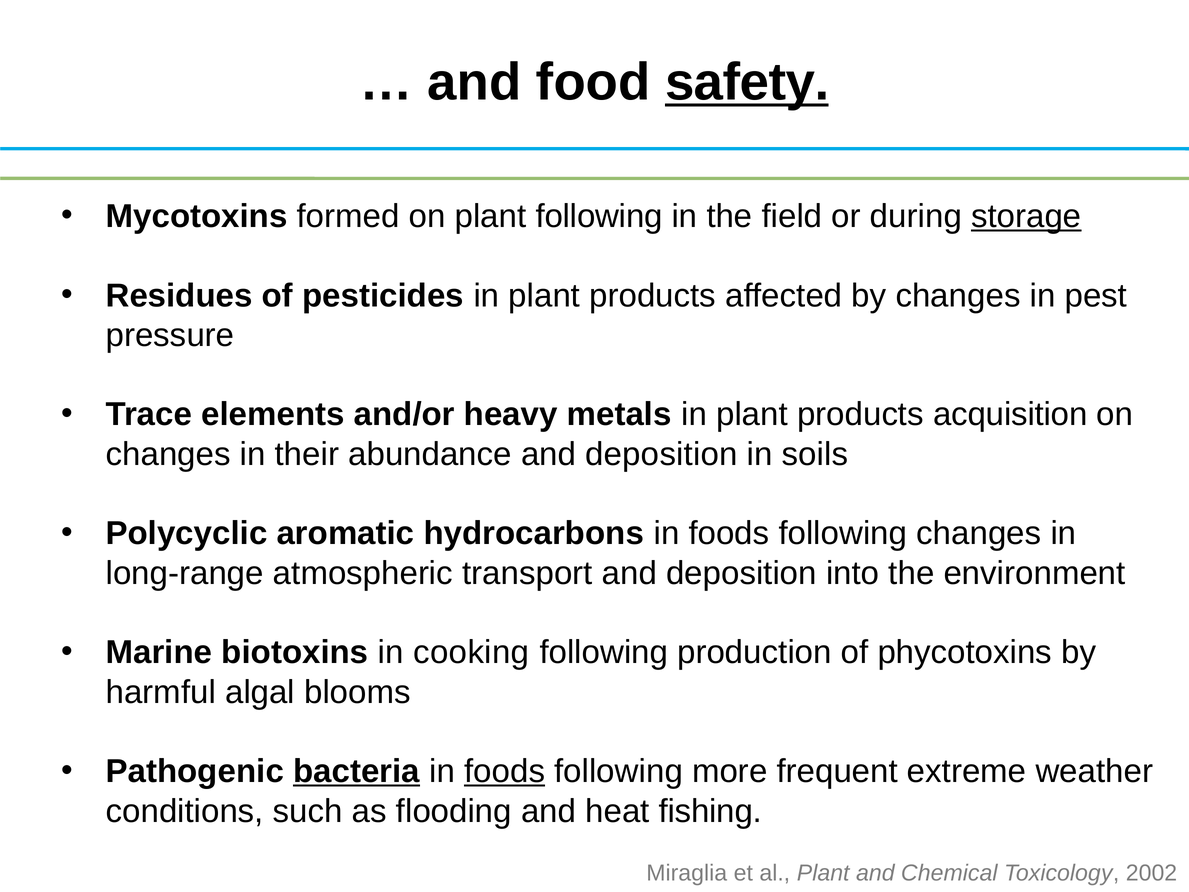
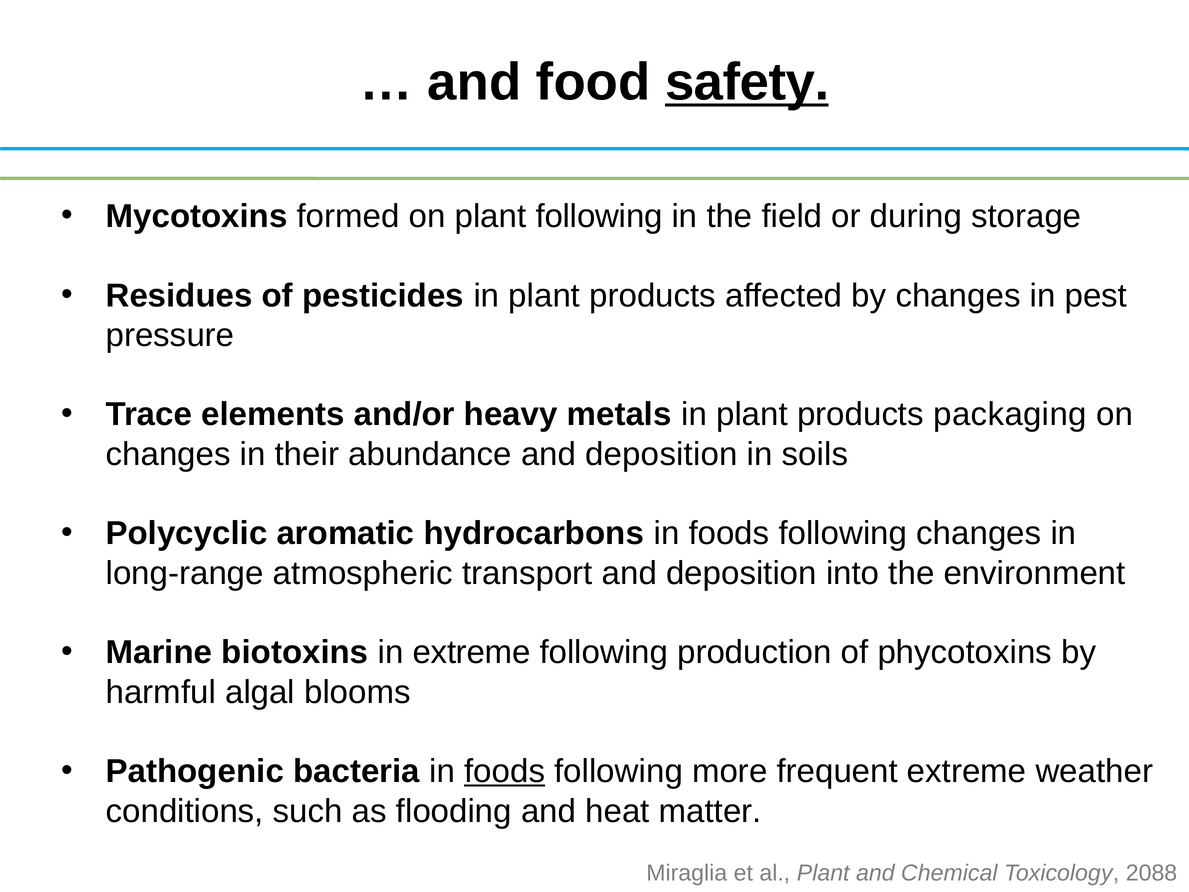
storage underline: present -> none (1026, 216)
acquisition: acquisition -> packaging (1010, 414)
in cooking: cooking -> extreme (472, 652)
bacteria underline: present -> none (356, 771)
fishing: fishing -> matter (710, 811)
2002: 2002 -> 2088 (1151, 873)
